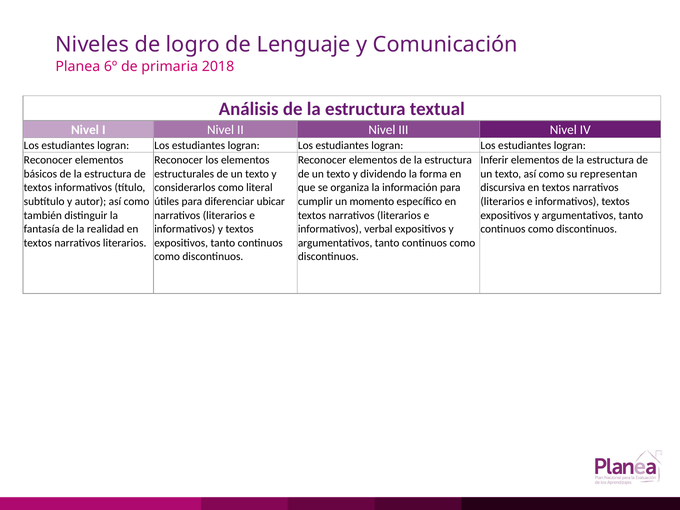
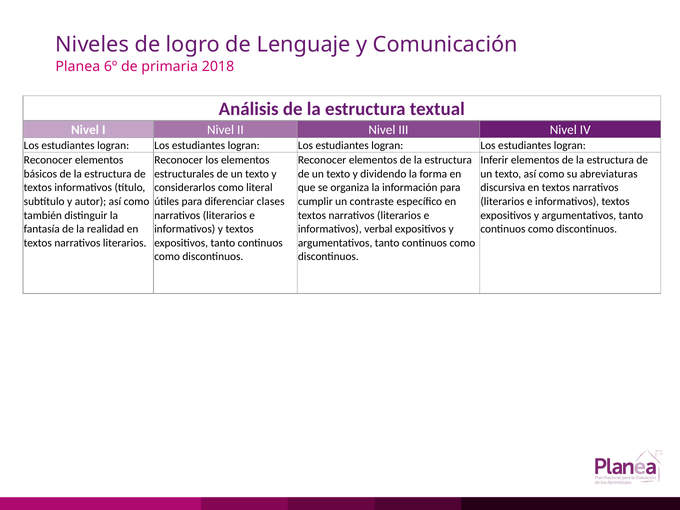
representan: representan -> abreviaturas (609, 174)
ubicar: ubicar -> clases (271, 201)
momento: momento -> contraste (372, 201)
